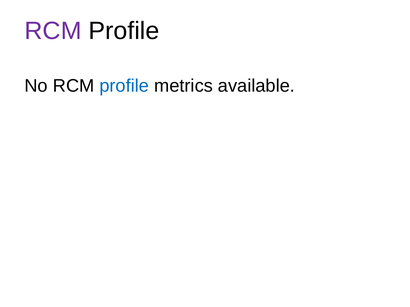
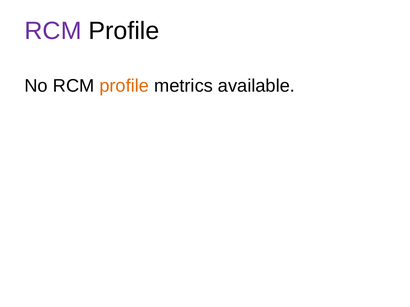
profile colour: blue -> orange (124, 86)
